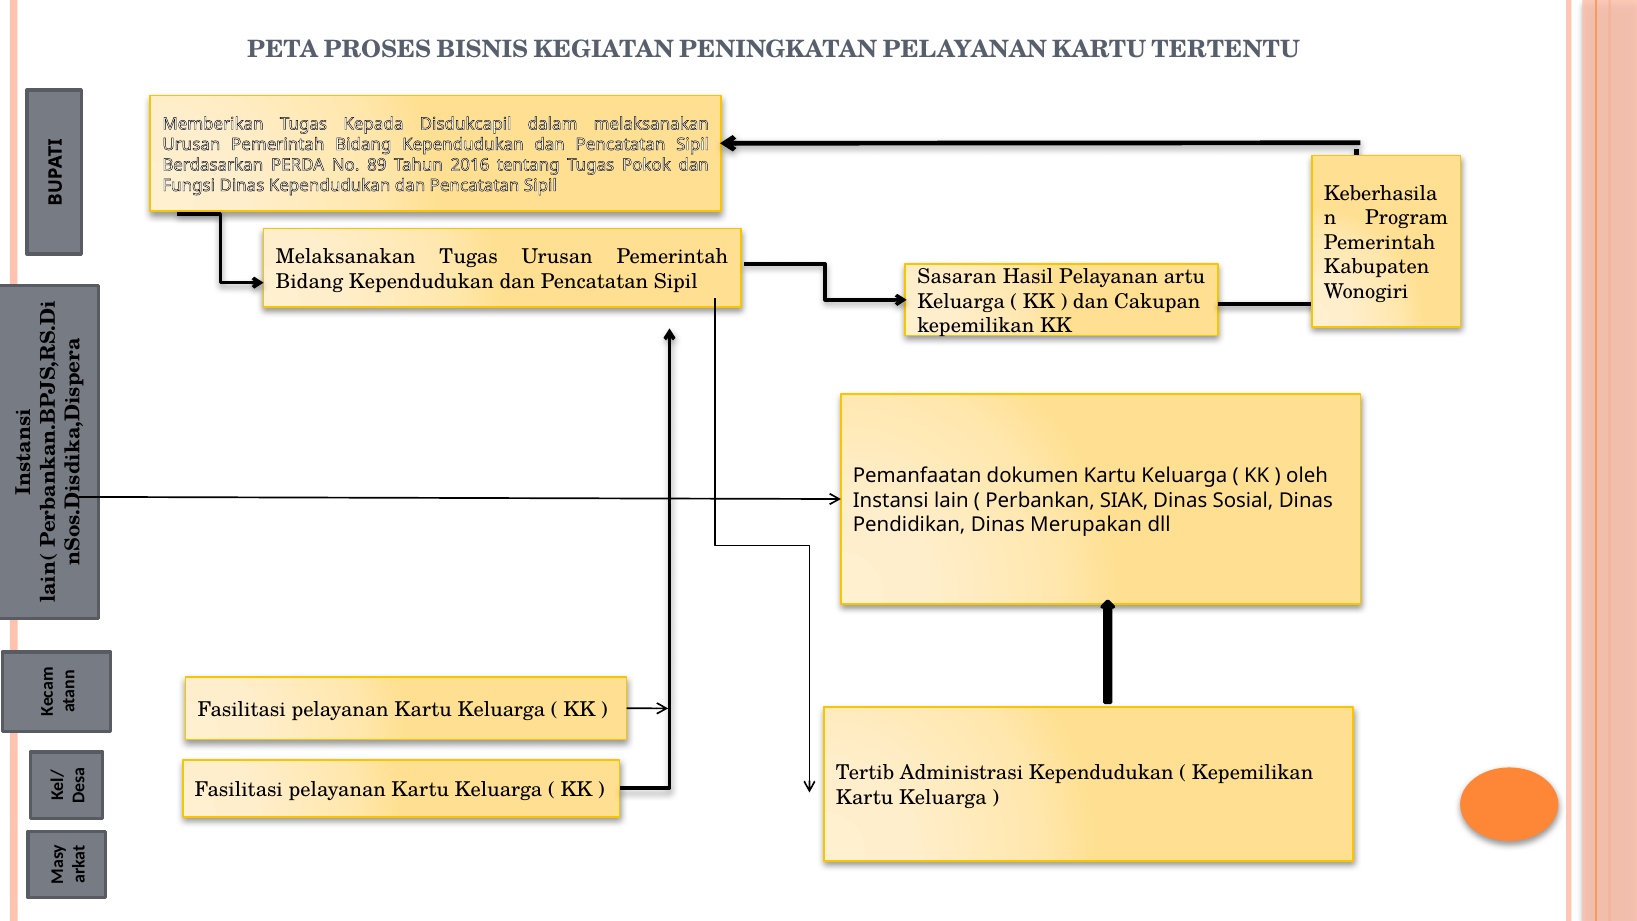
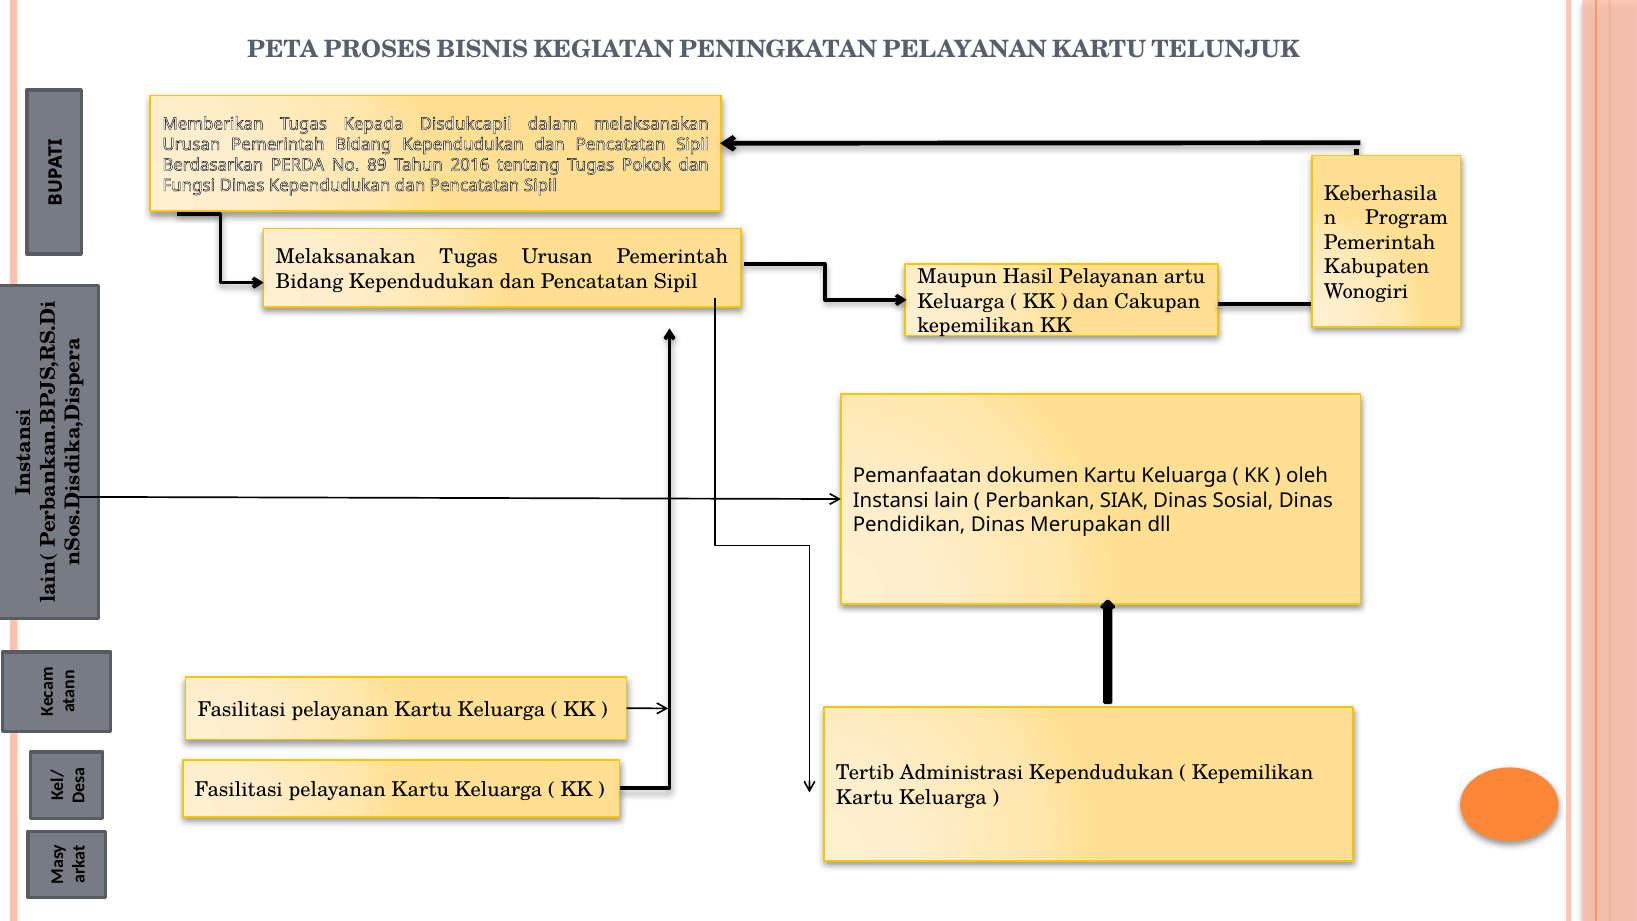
TERTENTU: TERTENTU -> TELUNJUK (1226, 50)
Sasaran: Sasaran -> Maupun (957, 277)
